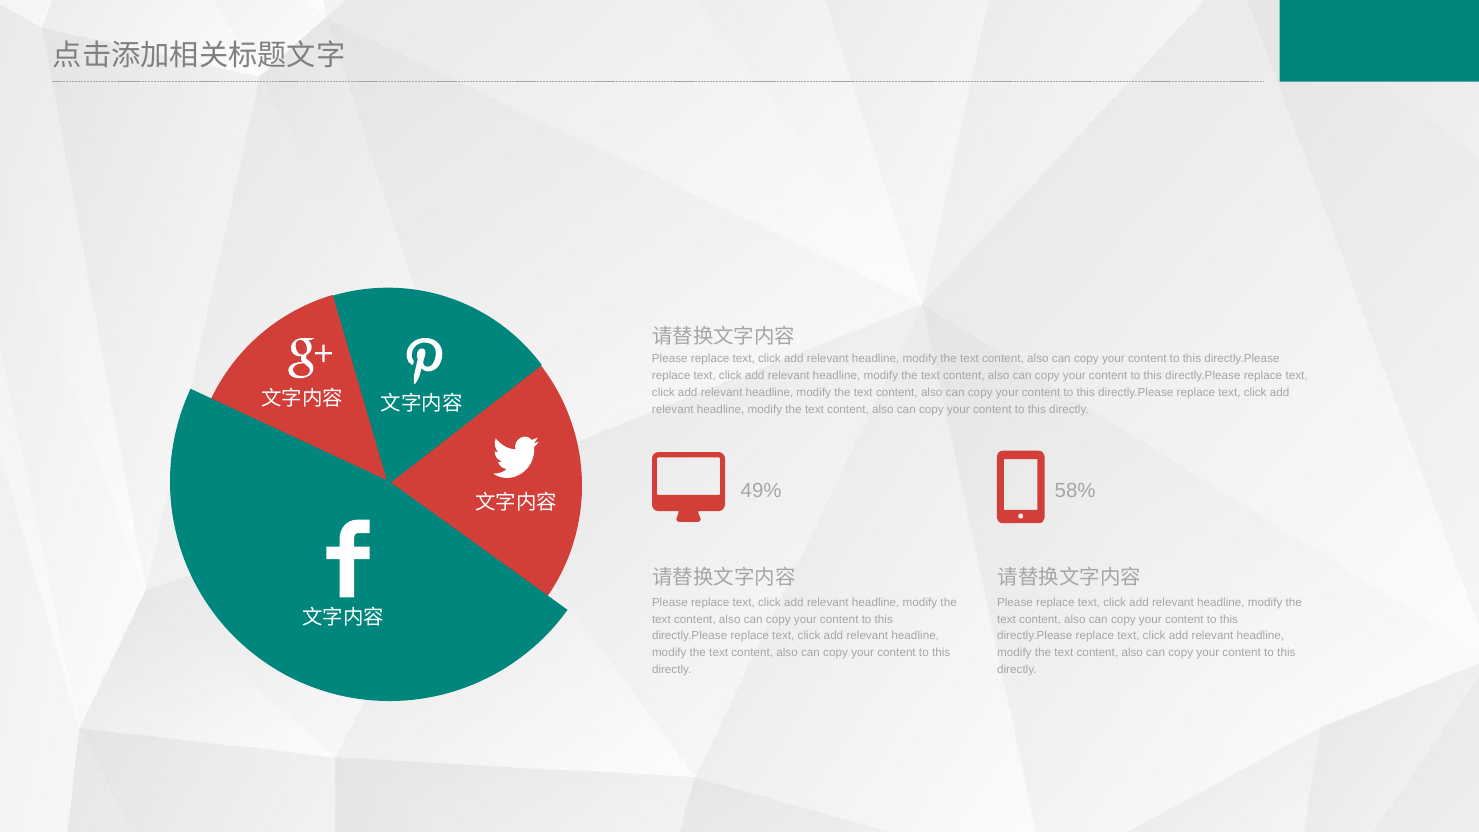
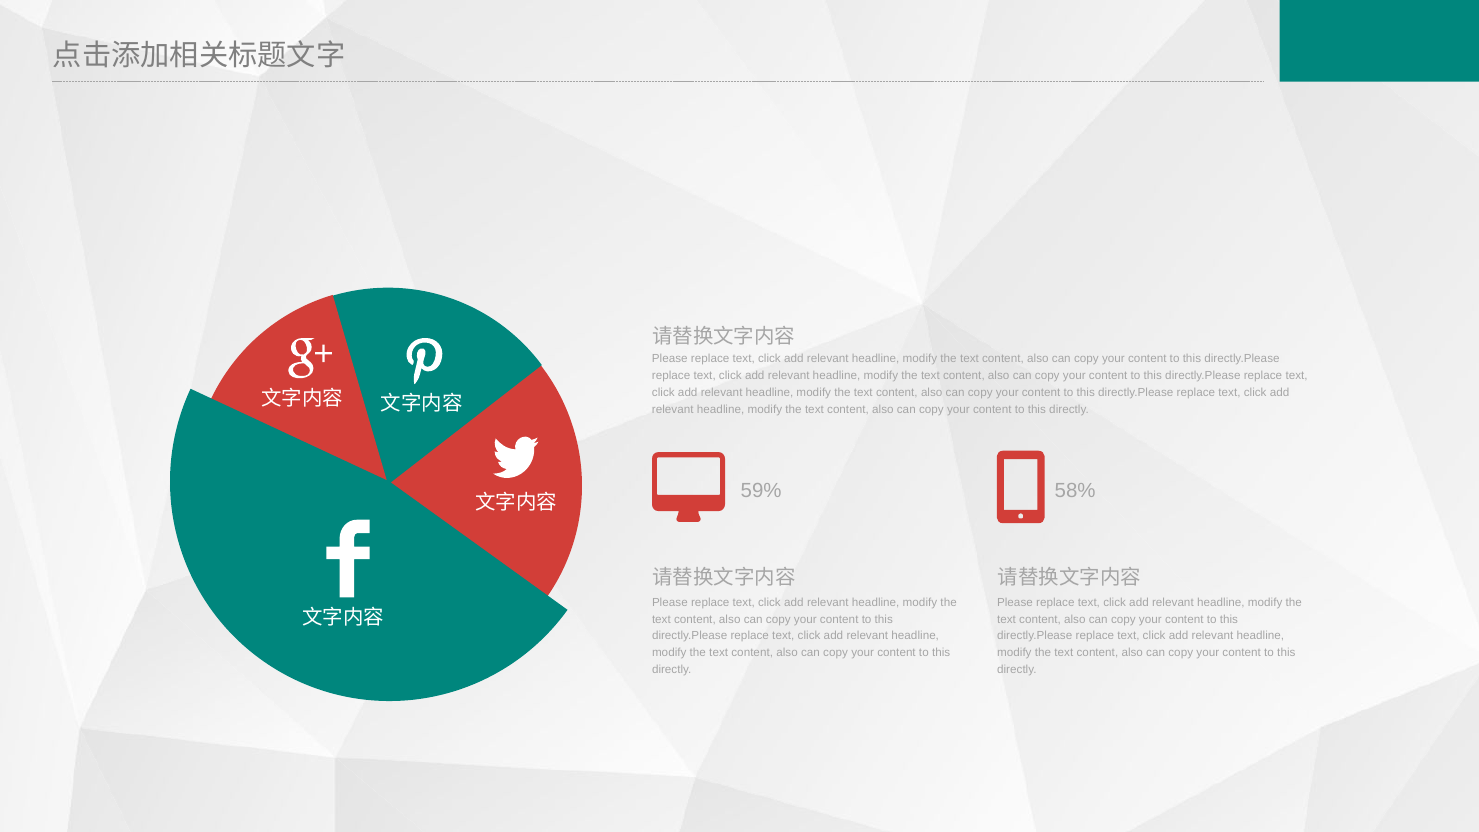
49%: 49% -> 59% (761, 491)
